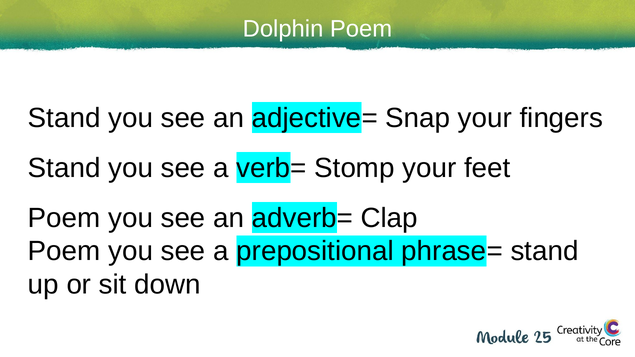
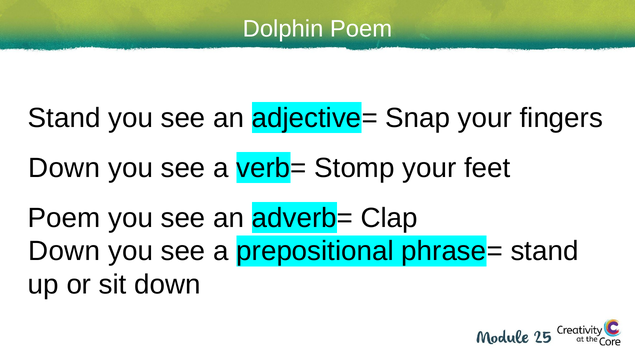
Stand: Stand -> Down (64, 168)
Poem: Poem -> Down (64, 251)
